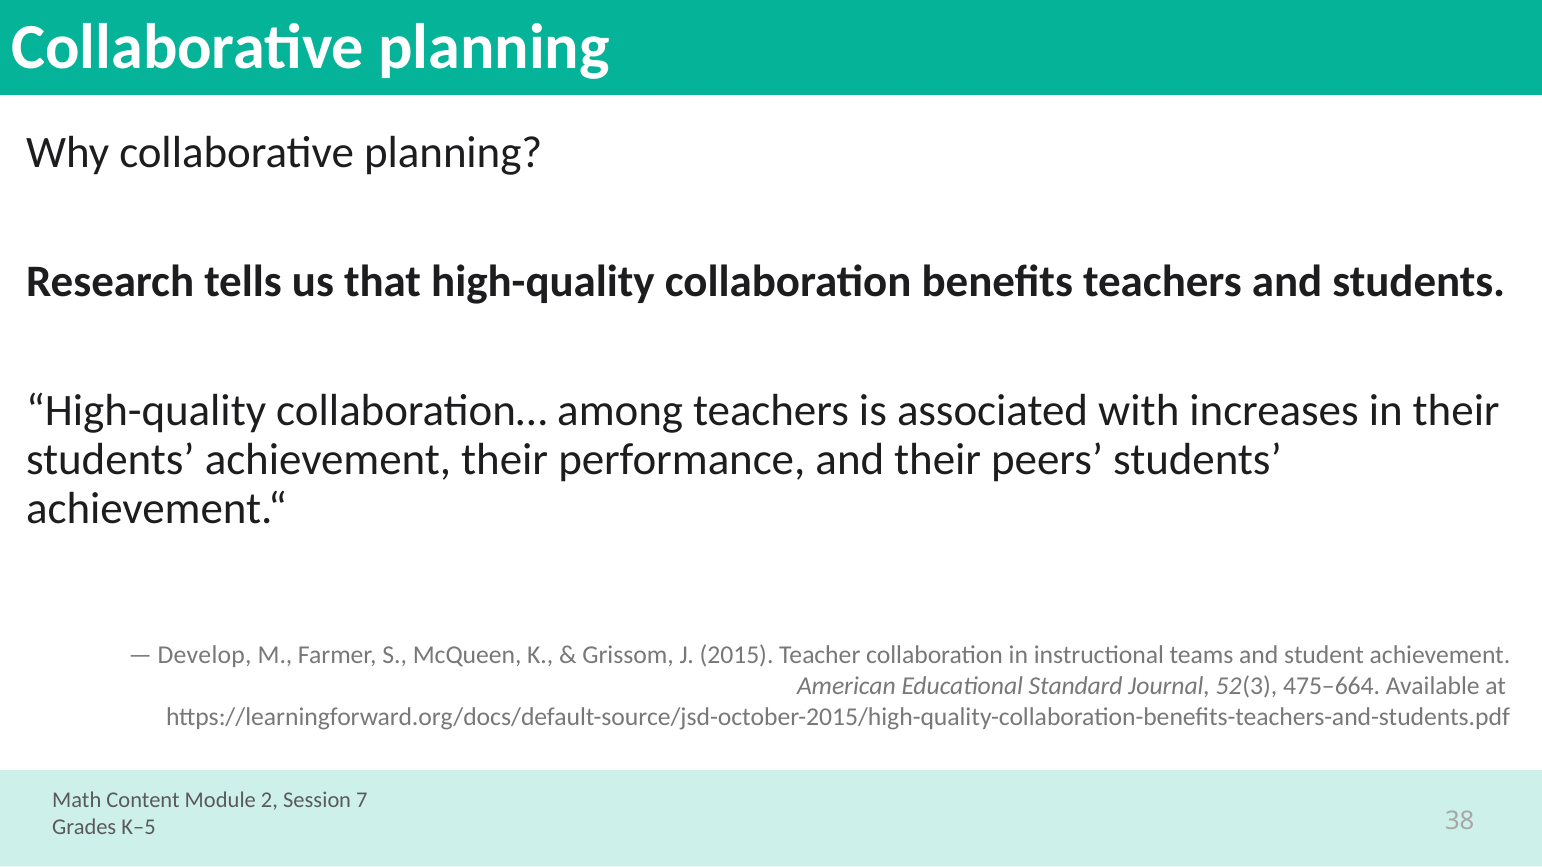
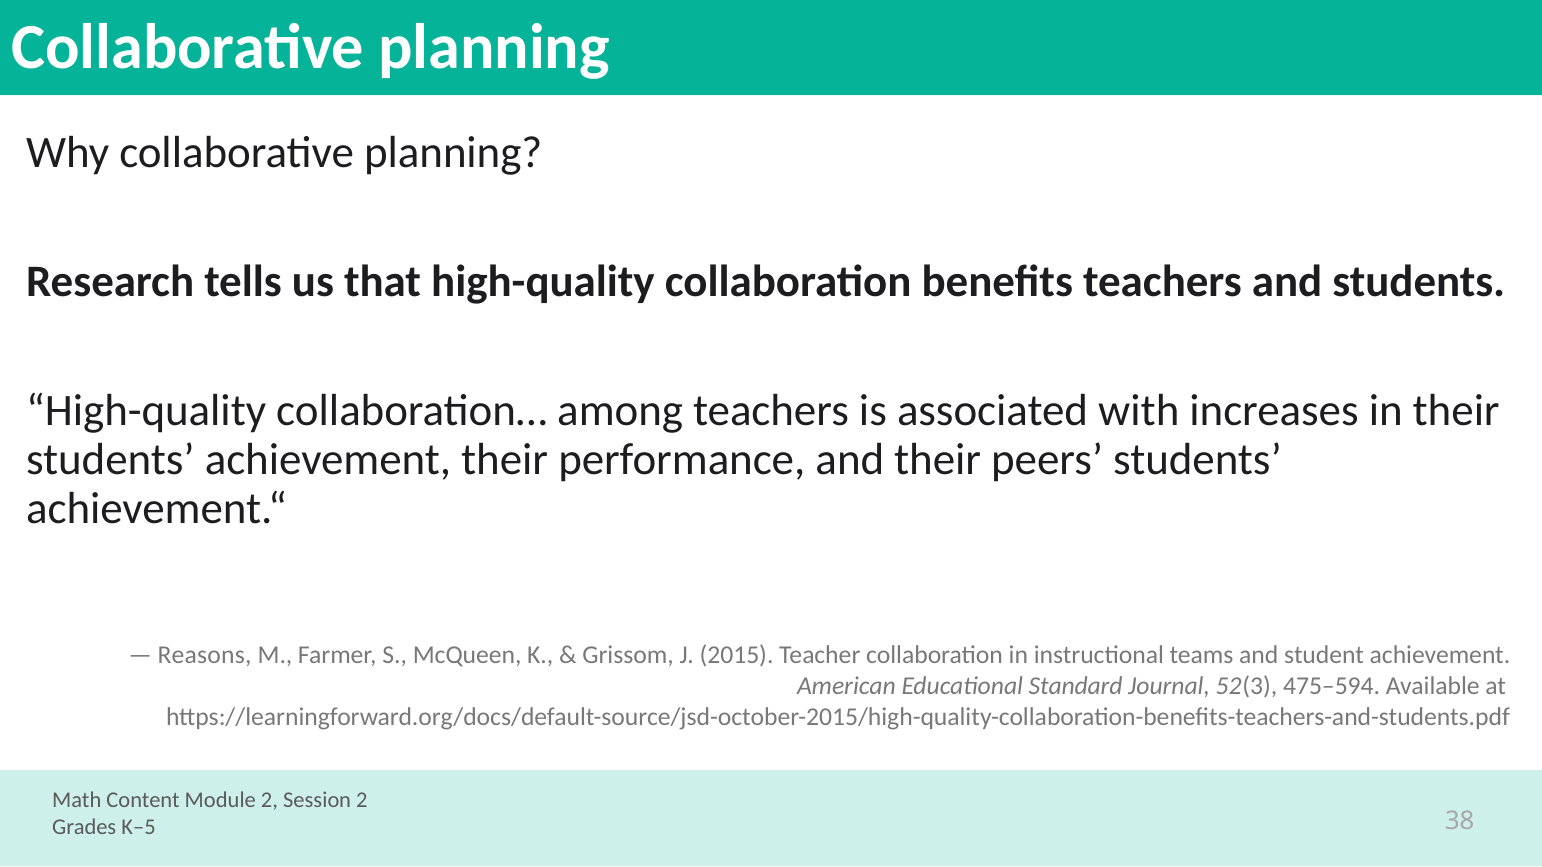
Develop: Develop -> Reasons (205, 655)
475–664: 475–664 -> 475–594 (1332, 686)
Session 7: 7 -> 2 (362, 800)
